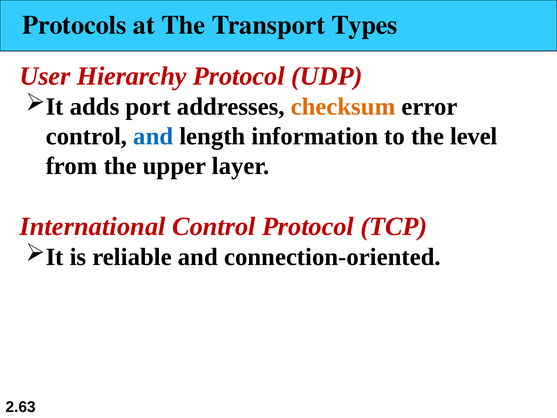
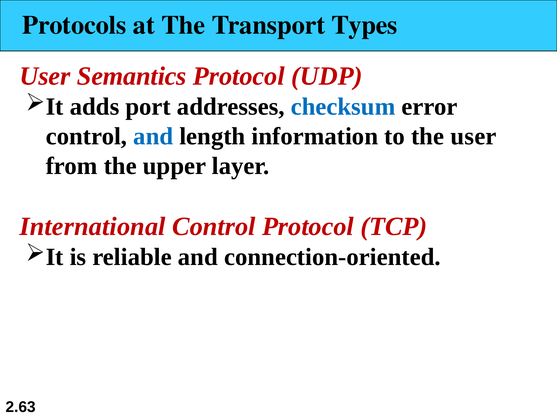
Hierarchy: Hierarchy -> Semantics (132, 76)
checksum colour: orange -> blue (343, 107)
the level: level -> user (474, 136)
